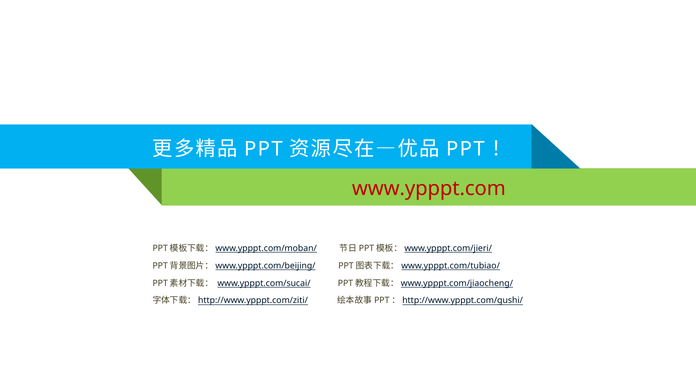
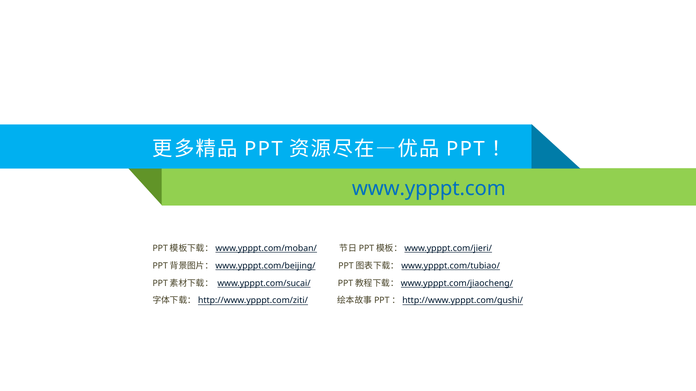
www.ypppt.com colour: red -> blue (429, 189)
